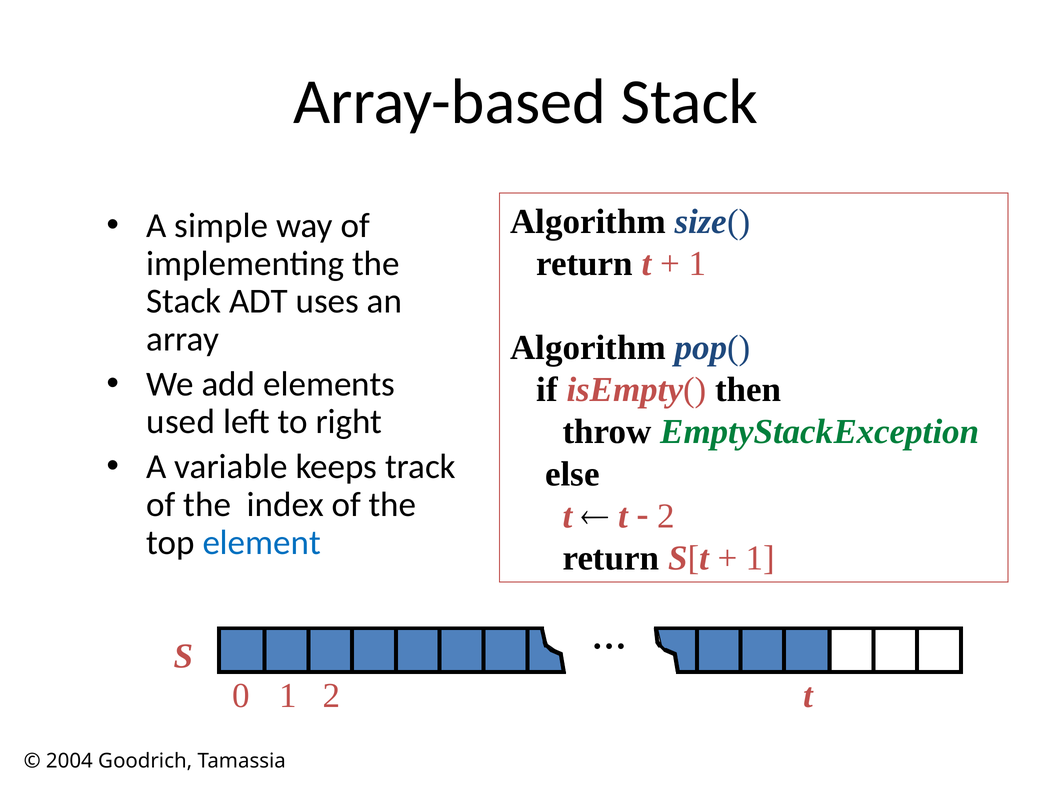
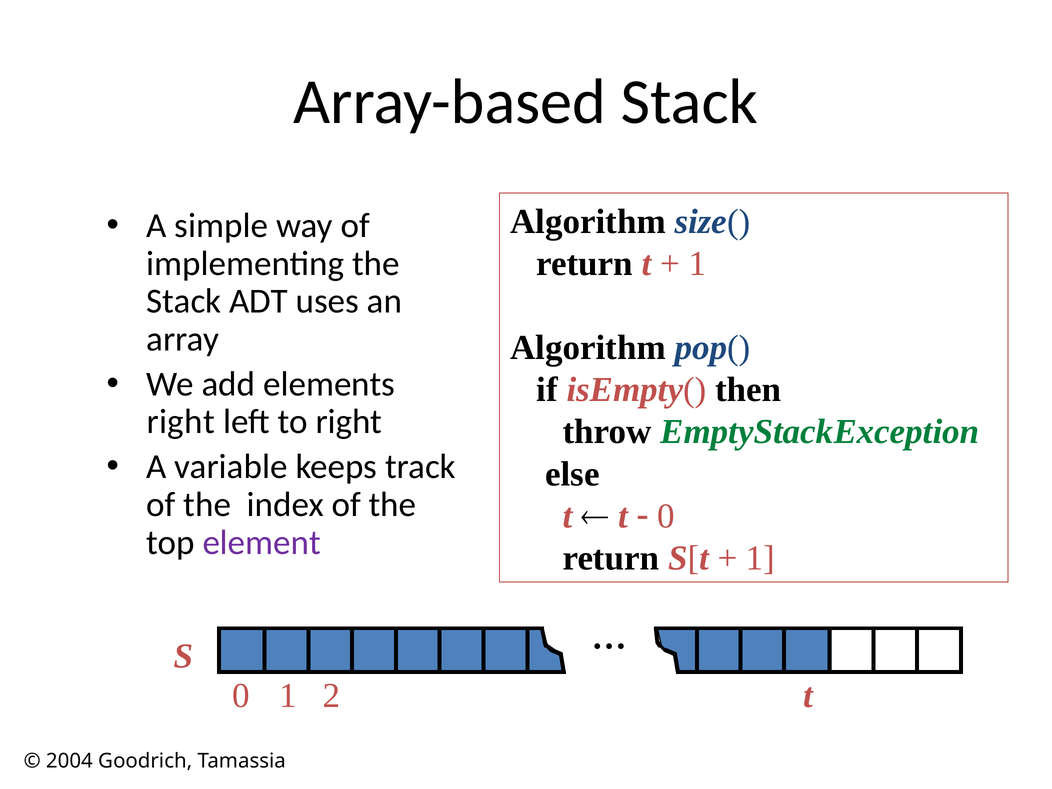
used: used -> right (181, 422)
2: 2 -> 0 (666, 516)
element colour: blue -> purple (262, 542)
